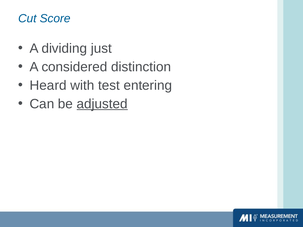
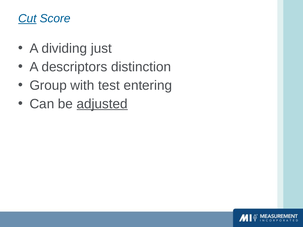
Cut underline: none -> present (27, 18)
considered: considered -> descriptors (74, 67)
Heard: Heard -> Group (48, 85)
